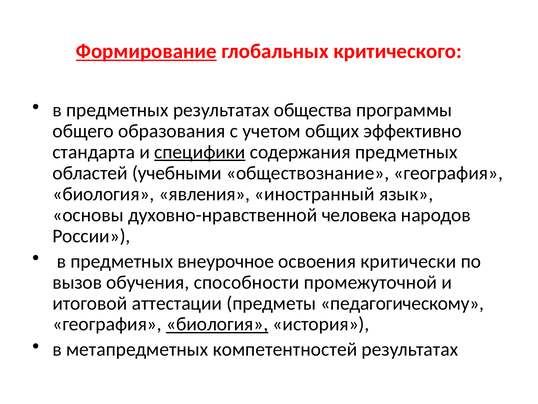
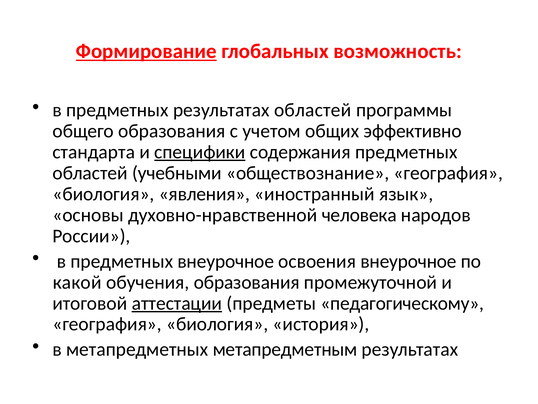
критического: критического -> возможность (398, 51)
результатах общества: общества -> областей (313, 110)
освоения критически: критически -> внеурочное (409, 261)
вызов: вызов -> какой (77, 282)
обучения способности: способности -> образования (247, 282)
аттестации underline: none -> present (177, 303)
биология underline: present -> none (217, 324)
компетентностей: компетентностей -> метапредметным (285, 349)
